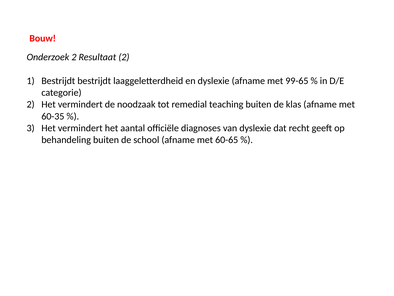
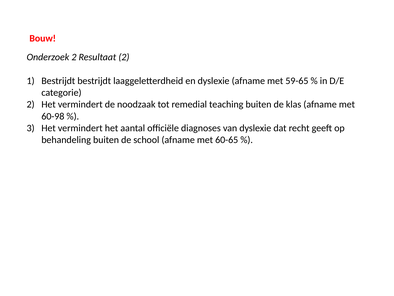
99-65: 99-65 -> 59-65 (297, 81)
60-35: 60-35 -> 60-98 (53, 116)
